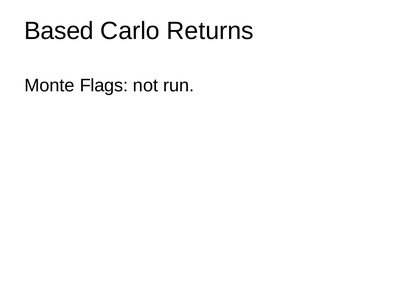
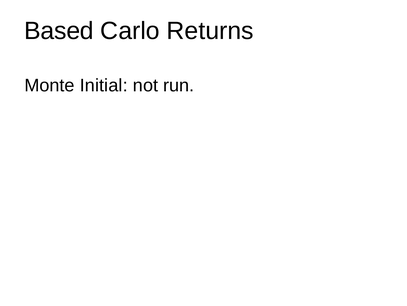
Flags: Flags -> Initial (104, 85)
